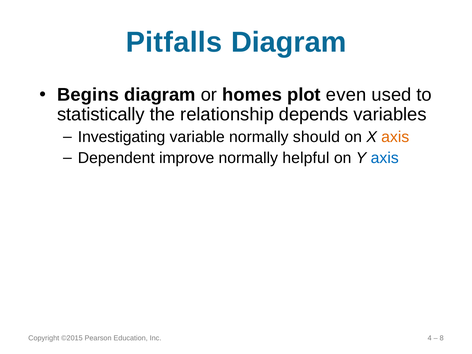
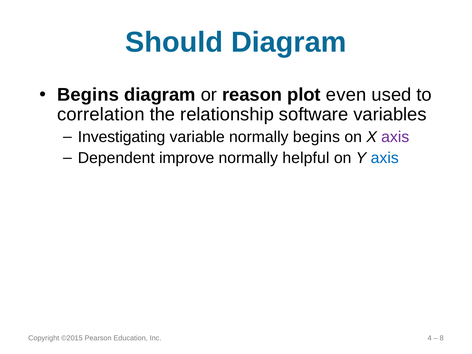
Pitfalls: Pitfalls -> Should (174, 42)
homes: homes -> reason (252, 95)
statistically: statistically -> correlation (101, 115)
depends: depends -> software (314, 115)
normally should: should -> begins (316, 137)
axis colour: orange -> purple (395, 137)
